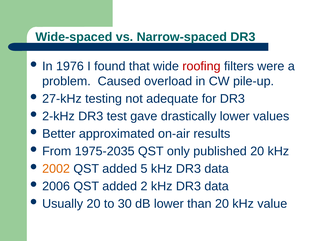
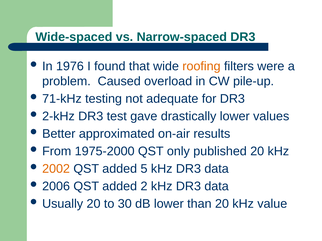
roofing colour: red -> orange (201, 66)
27-kHz: 27-kHz -> 71-kHz (62, 99)
1975-2035: 1975-2035 -> 1975-2000 (105, 152)
